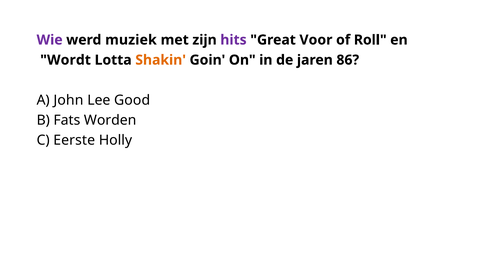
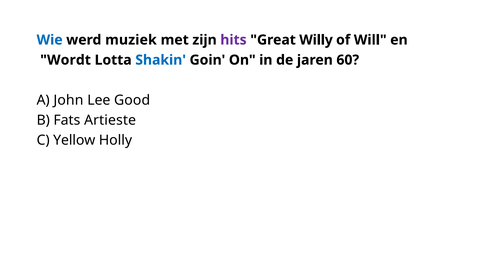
Wie colour: purple -> blue (50, 40)
Voor: Voor -> Willy (316, 40)
Roll: Roll -> Will (370, 40)
Shakin colour: orange -> blue (161, 60)
86: 86 -> 60 (348, 60)
Worden: Worden -> Artieste (110, 120)
Eerste: Eerste -> Yellow (74, 140)
